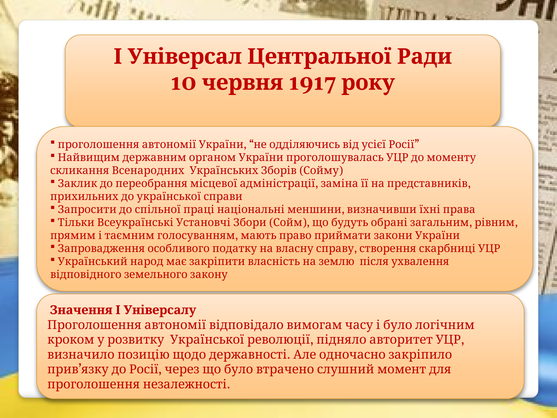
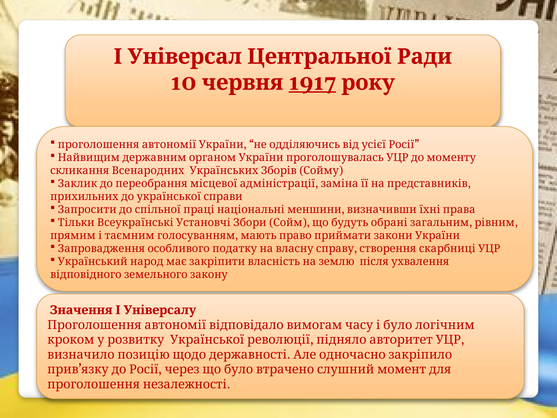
1917 underline: none -> present (312, 83)
